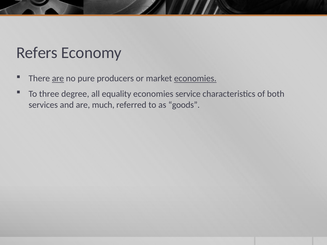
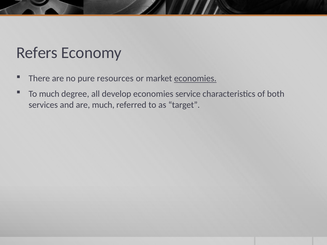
are underline: present -> none (58, 79)
producers: producers -> resources (115, 79)
To three: three -> much (49, 94)
equality: equality -> develop (117, 94)
goods: goods -> target (184, 105)
